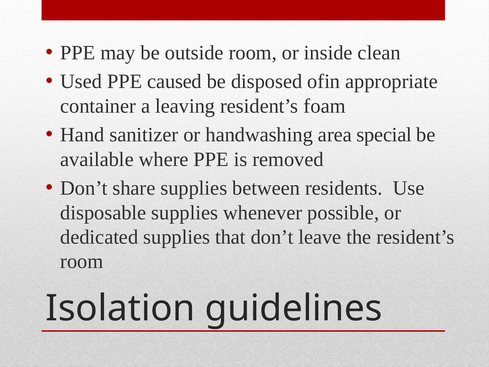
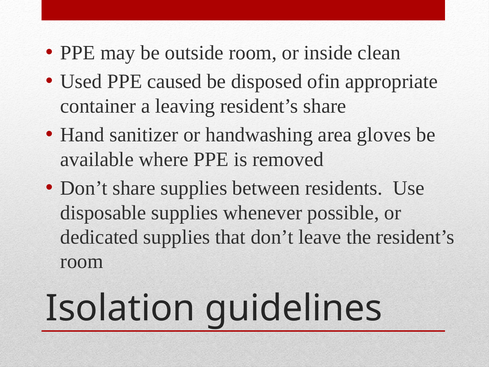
resident’s foam: foam -> share (325, 106)
special: special -> gloves (384, 135)
